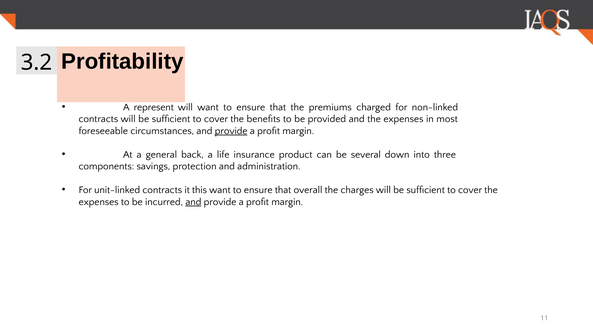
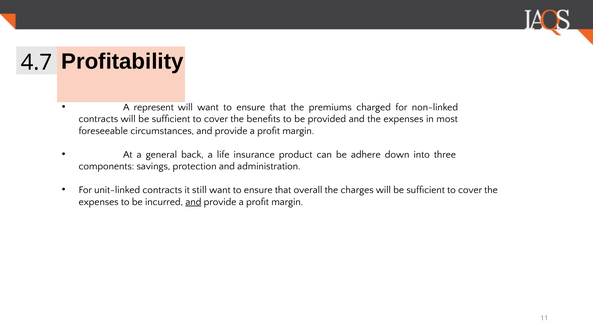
3.2: 3.2 -> 4.7 (36, 63)
provide underline: present -> none (231, 131)
several: several -> adhere (366, 155)
this: this -> still (199, 190)
